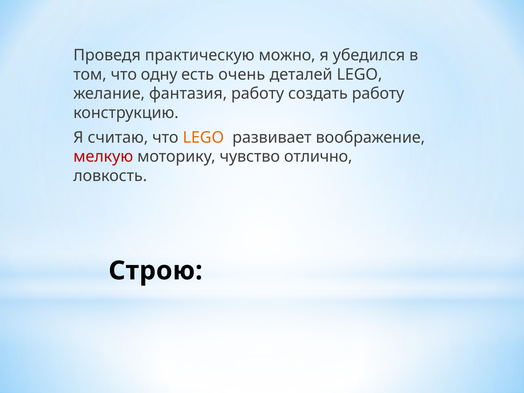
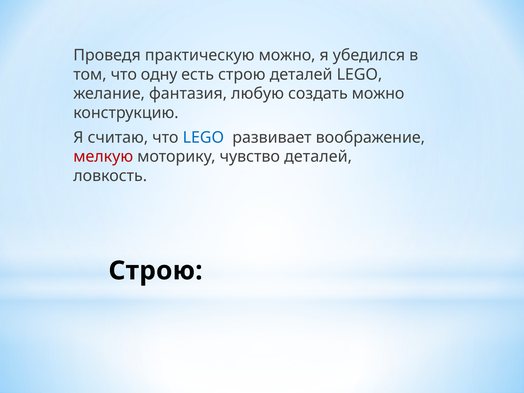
есть очень: очень -> строю (242, 74)
фантазия работу: работу -> любую (258, 94)
создать работу: работу -> можно (378, 94)
LEGO colour: orange -> blue (203, 137)
чувство отлично: отлично -> деталей (318, 157)
